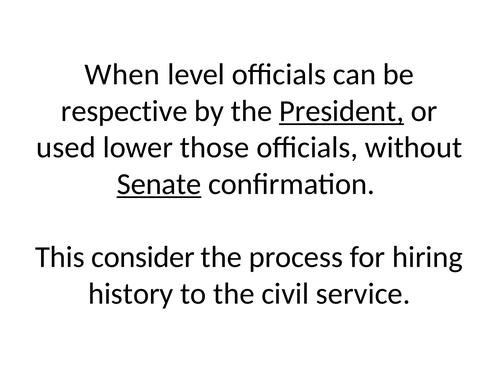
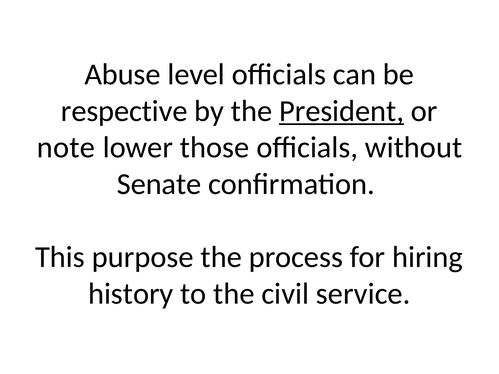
When: When -> Abuse (122, 75)
used: used -> note (66, 148)
Senate underline: present -> none (159, 184)
consider: consider -> purpose (143, 257)
